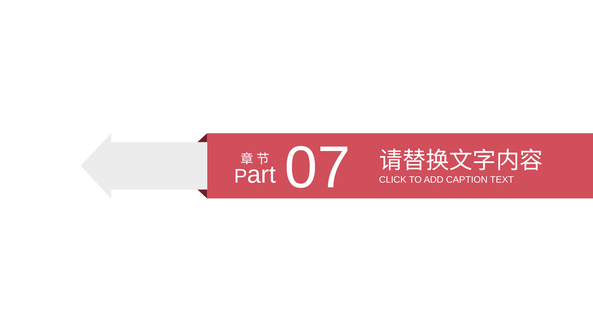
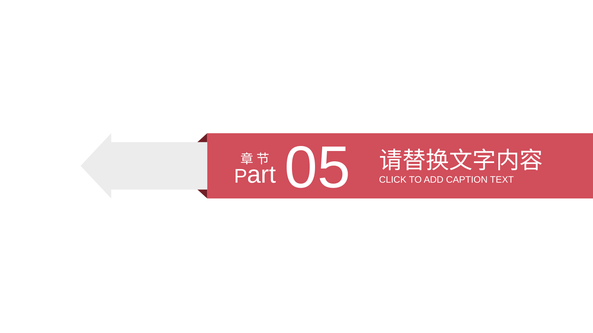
07: 07 -> 05 (317, 168)
